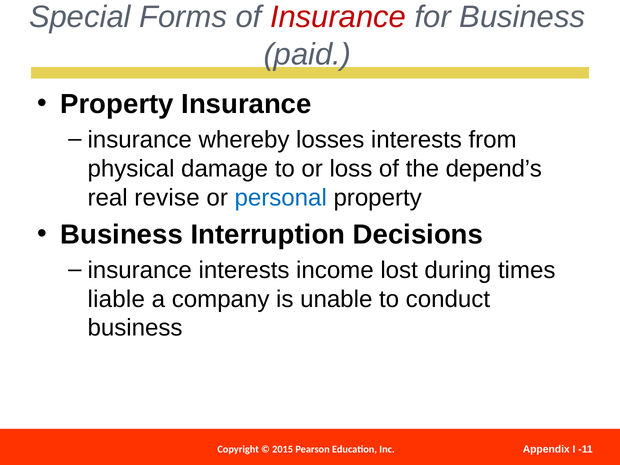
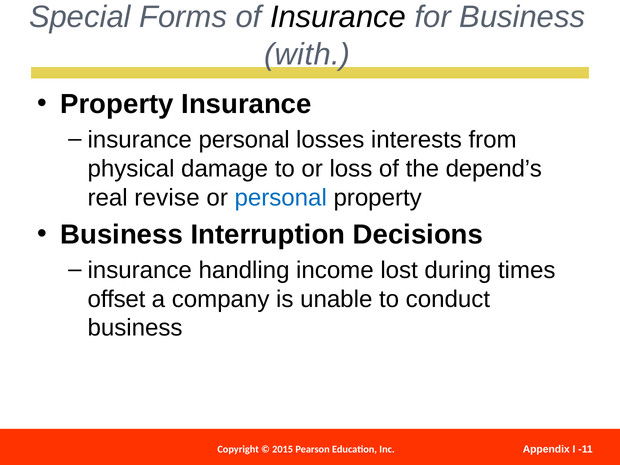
Insurance colour: red -> black (338, 17)
paid: paid -> with (307, 54)
insurance whereby: whereby -> personal (244, 140)
insurance interests: interests -> handling (244, 270)
liable: liable -> offset (116, 299)
